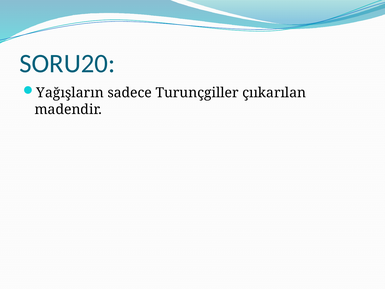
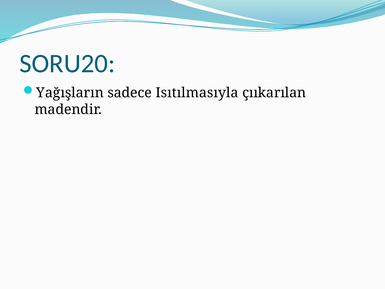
Turunçgiller: Turunçgiller -> Isıtılmasıyla (197, 93)
